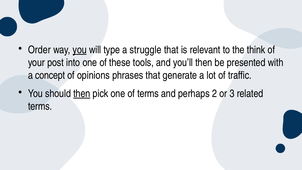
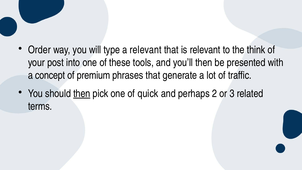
you underline: present -> none (80, 50)
a struggle: struggle -> relevant (146, 50)
opinions: opinions -> premium (93, 75)
of terms: terms -> quick (148, 93)
